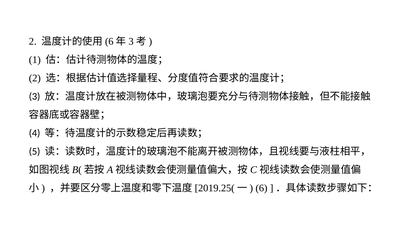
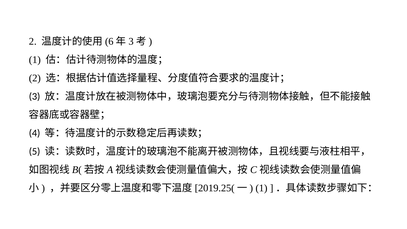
6: 6 -> 1 (262, 188)
